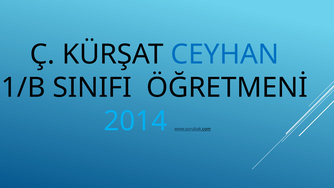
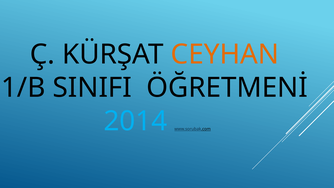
CEYHAN colour: blue -> orange (225, 54)
